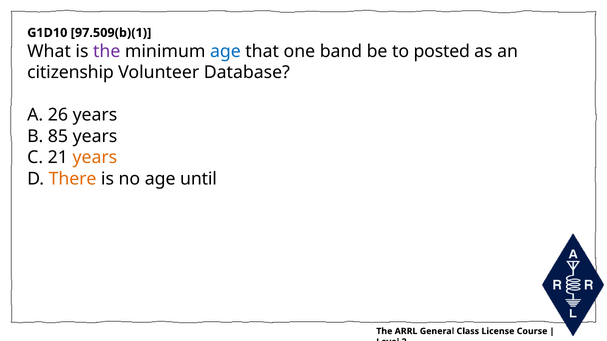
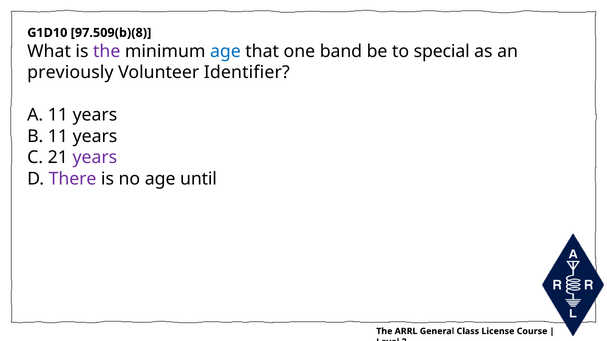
97.509(b)(1: 97.509(b)(1 -> 97.509(b)(8 (111, 33)
posted: posted -> special (442, 51)
citizenship: citizenship -> previously (70, 73)
Database: Database -> Identifier (247, 73)
A 26: 26 -> 11 (58, 115)
B 85: 85 -> 11 (58, 136)
years colour: orange -> purple (95, 158)
There colour: orange -> purple (73, 179)
